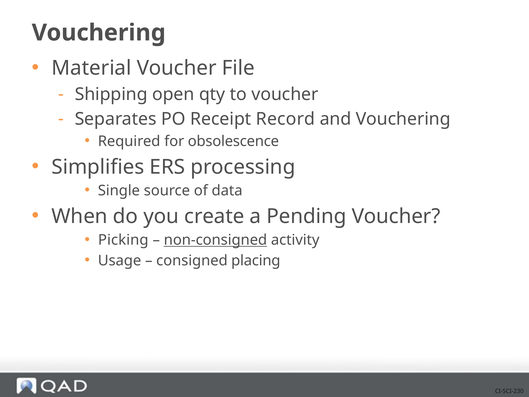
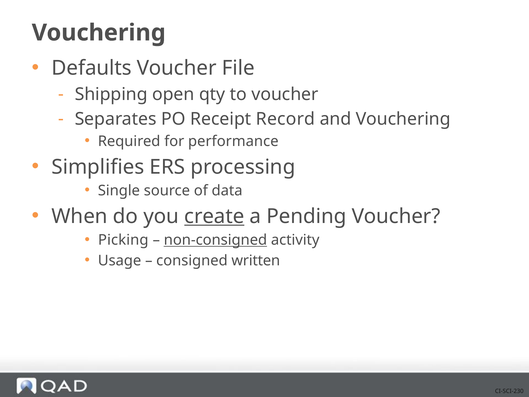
Material: Material -> Defaults (92, 68)
obsolescence: obsolescence -> performance (233, 141)
create underline: none -> present (214, 216)
placing: placing -> written (256, 260)
